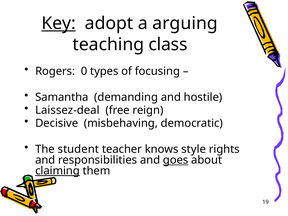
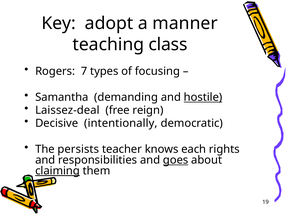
Key underline: present -> none (59, 23)
arguing: arguing -> manner (185, 23)
0: 0 -> 7 (84, 71)
hostile underline: none -> present (203, 97)
misbehaving: misbehaving -> intentionally (121, 123)
student: student -> persists (78, 149)
style: style -> each (194, 149)
